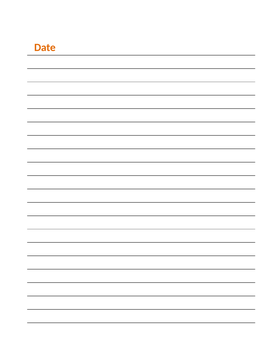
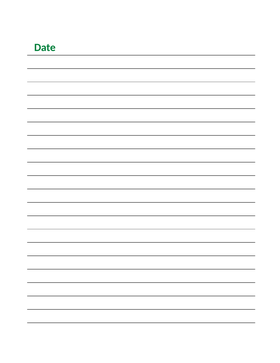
Date colour: orange -> green (45, 47)
